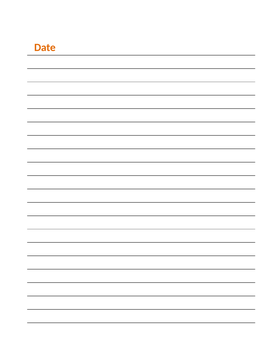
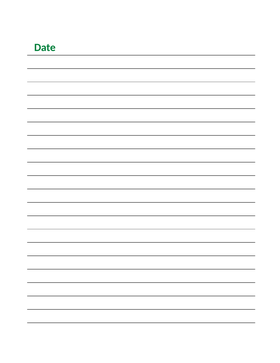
Date colour: orange -> green (45, 47)
